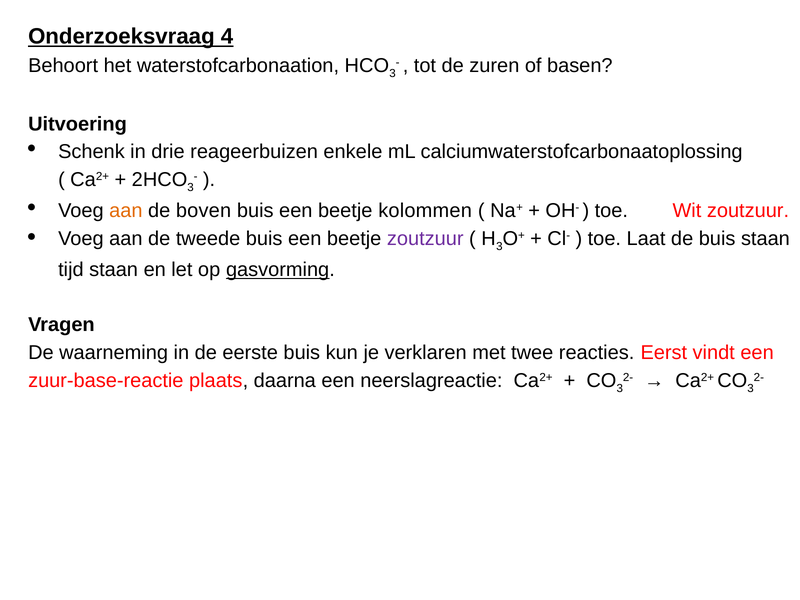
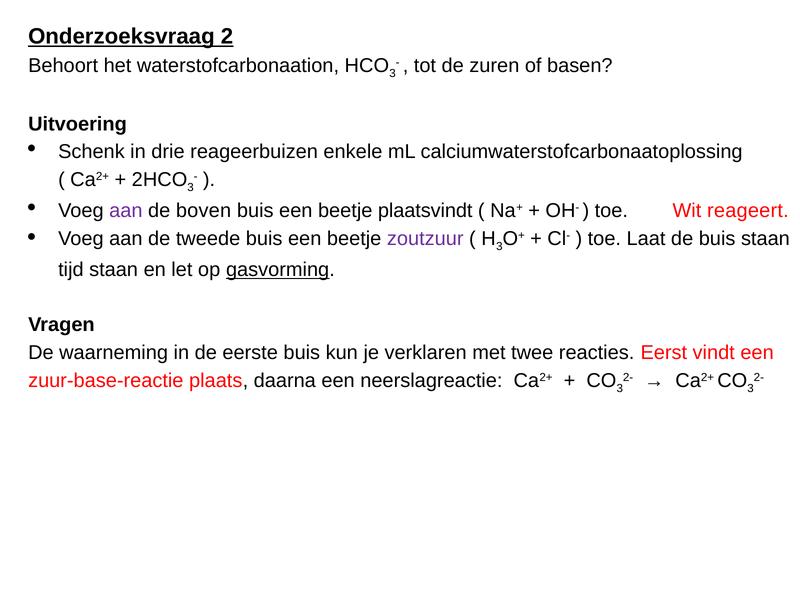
4: 4 -> 2 (227, 37)
aan colour: orange -> purple (126, 211)
kolommen: kolommen -> plaatsvindt (425, 211)
Wit zoutzuur: zoutzuur -> reageert (748, 211)
